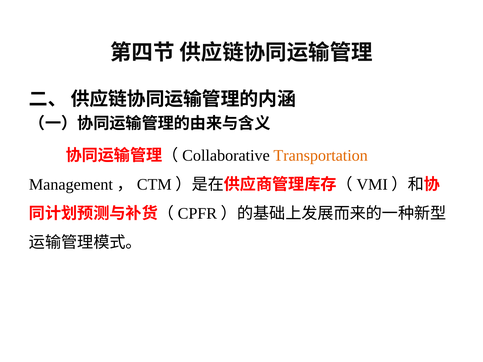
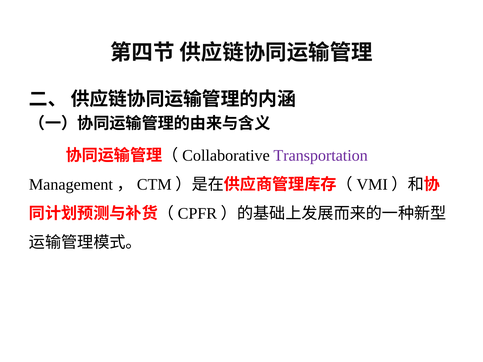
Transportation colour: orange -> purple (321, 156)
